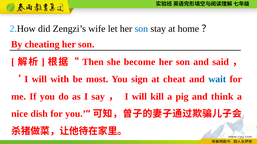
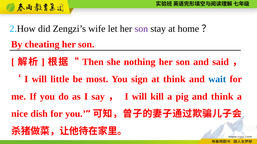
son colour: blue -> purple (141, 29)
become: become -> nothing (140, 62)
with: with -> little (60, 80)
at cheat: cheat -> think (174, 80)
